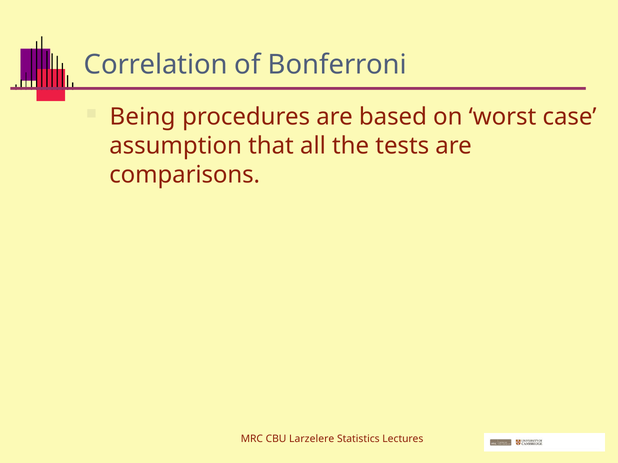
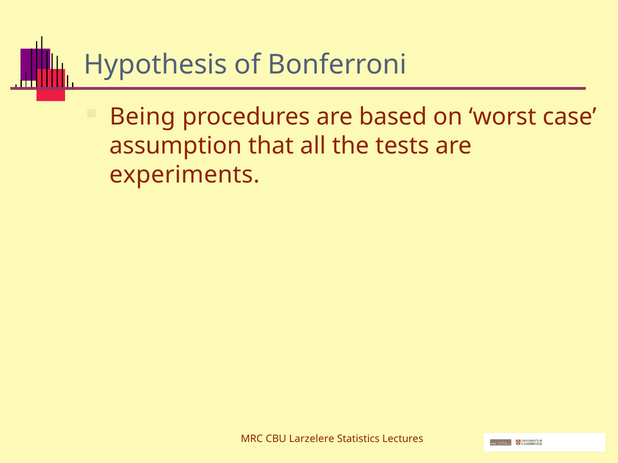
Correlation: Correlation -> Hypothesis (156, 65)
comparisons: comparisons -> experiments (185, 175)
